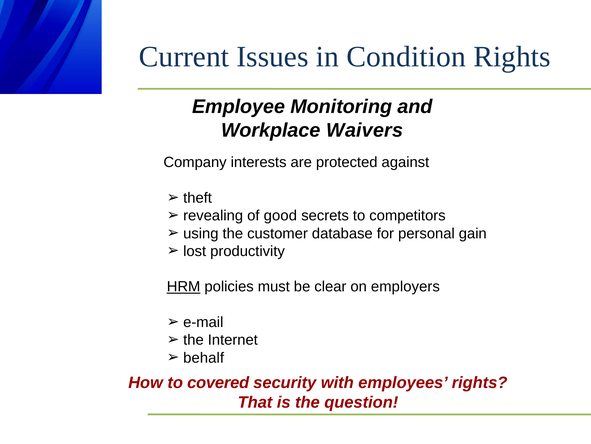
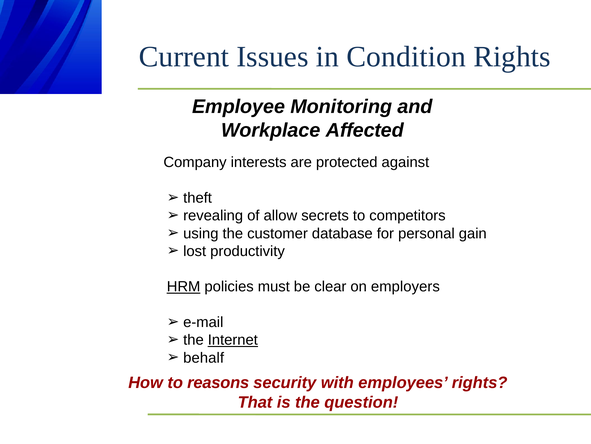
Waivers: Waivers -> Affected (365, 130)
good: good -> allow (280, 215)
Internet underline: none -> present (233, 339)
covered: covered -> reasons (218, 382)
